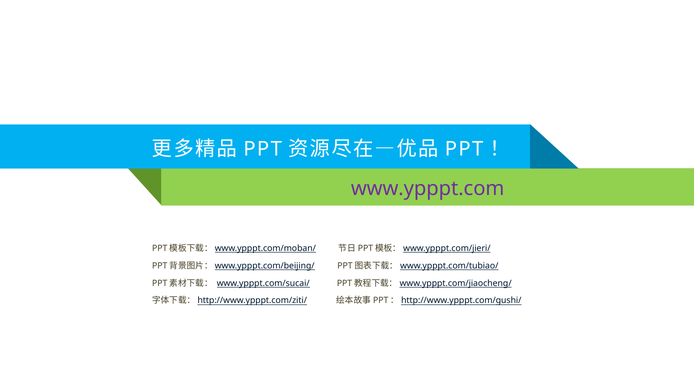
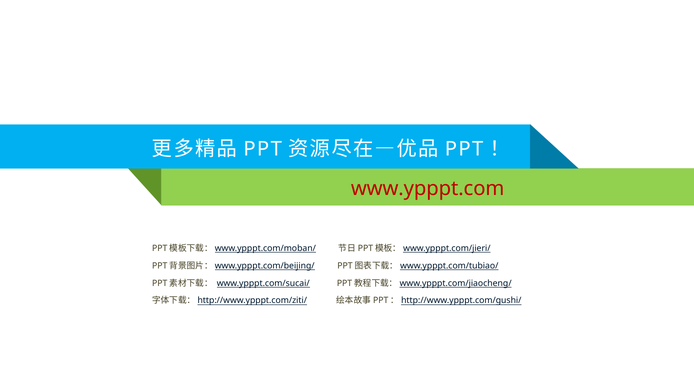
www.ypppt.com colour: purple -> red (428, 188)
